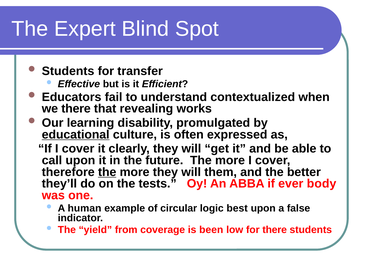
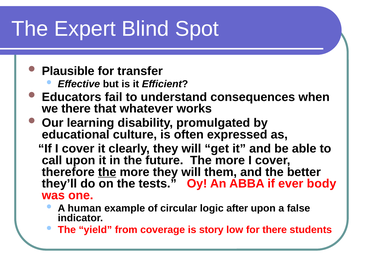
Students: Students -> Plausible (68, 71)
contextualized: contextualized -> consequences (253, 97)
revealing: revealing -> whatever (146, 109)
educational underline: present -> none (76, 135)
best: best -> after (237, 209)
been: been -> story (211, 230)
